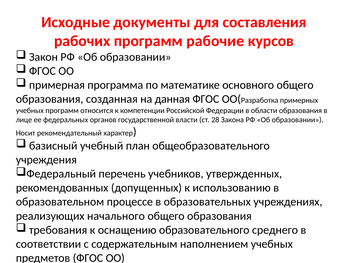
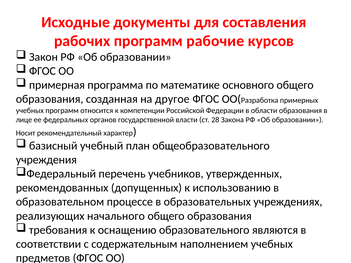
данная: данная -> другое (172, 99)
среднего: среднего -> являются (275, 230)
